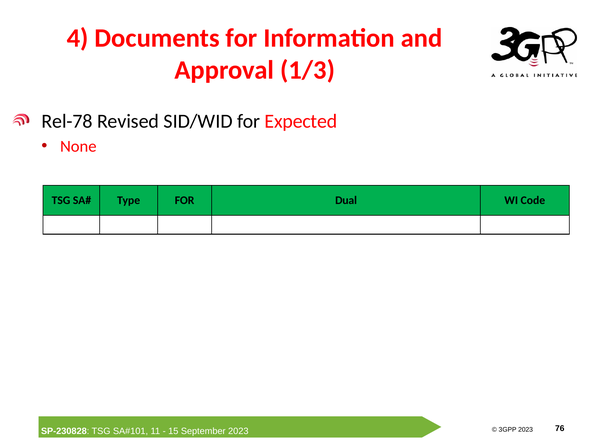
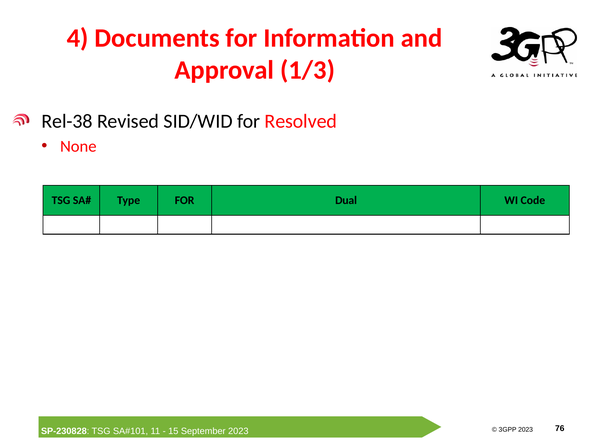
Rel-78: Rel-78 -> Rel-38 (67, 121)
Expected: Expected -> Resolved (301, 121)
